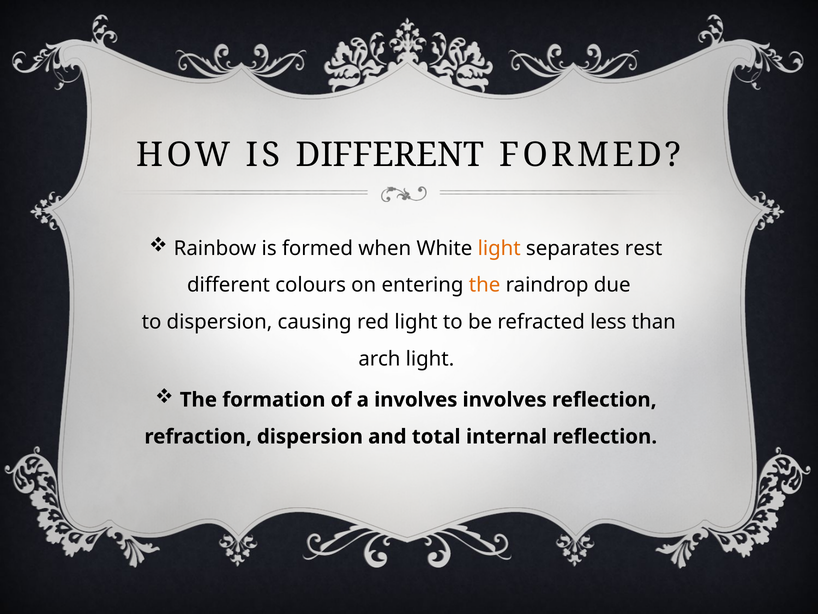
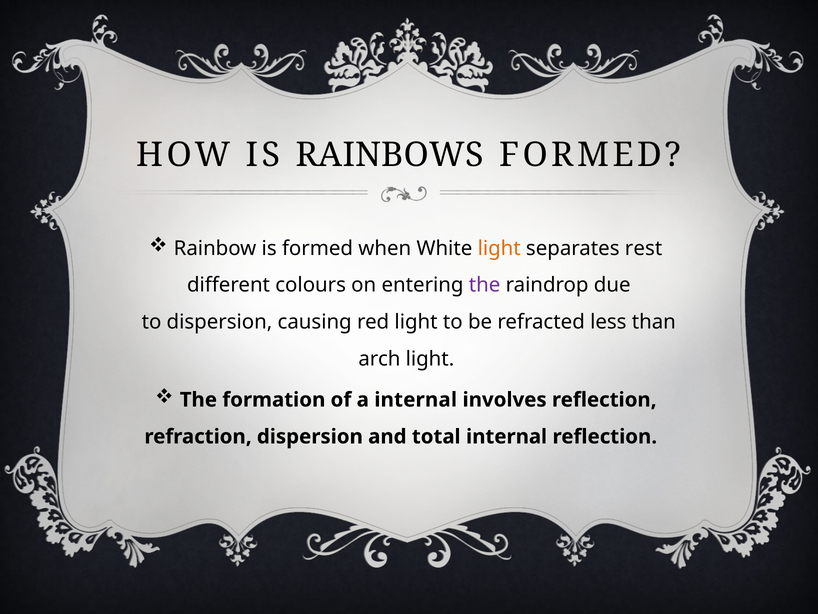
IS DIFFERENT: DIFFERENT -> RAINBOWS (390, 155)
the colour: orange -> purple (485, 285)
a involves: involves -> internal (416, 400)
